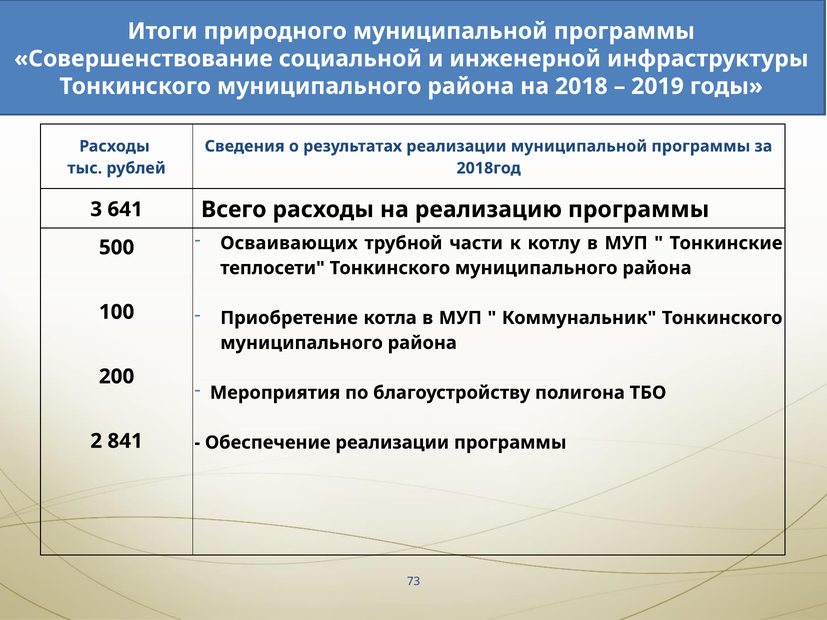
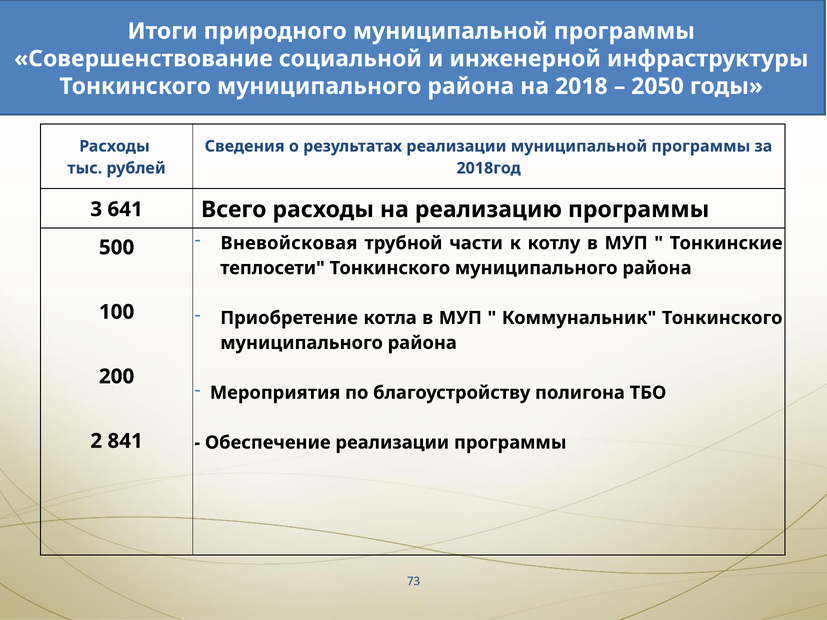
2019: 2019 -> 2050 (657, 86)
Осваивающих: Осваивающих -> Вневойсковая (289, 243)
